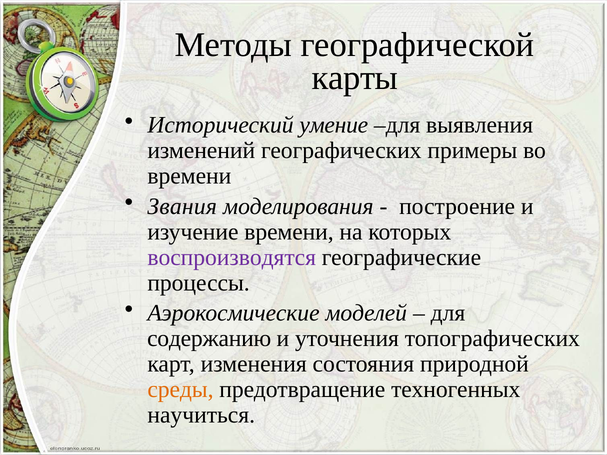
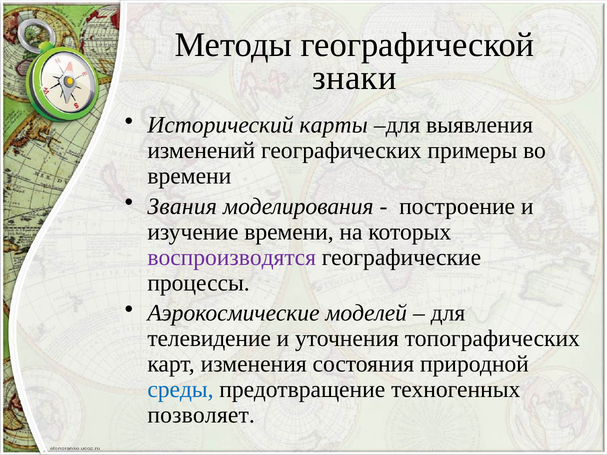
карты: карты -> знаки (354, 78)
умение: умение -> карты (334, 125)
содержанию: содержанию -> телевидение (209, 339)
среды colour: orange -> blue (180, 390)
научиться: научиться -> позволяет (201, 415)
